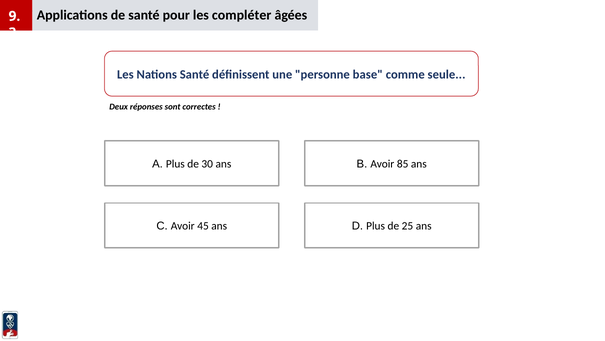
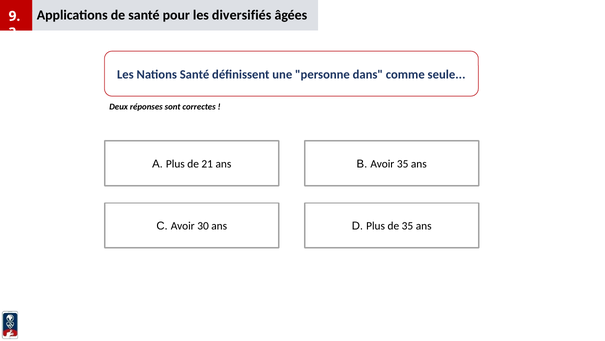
compléter: compléter -> diversifiés (242, 15)
base: base -> dans (368, 74)
30: 30 -> 21 (207, 164)
Avoir 85: 85 -> 35 (403, 164)
45: 45 -> 30 (203, 226)
de 25: 25 -> 35 (407, 226)
